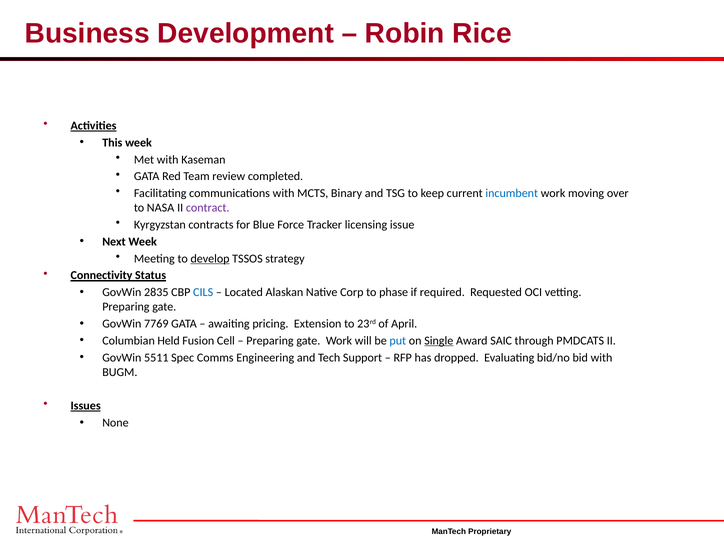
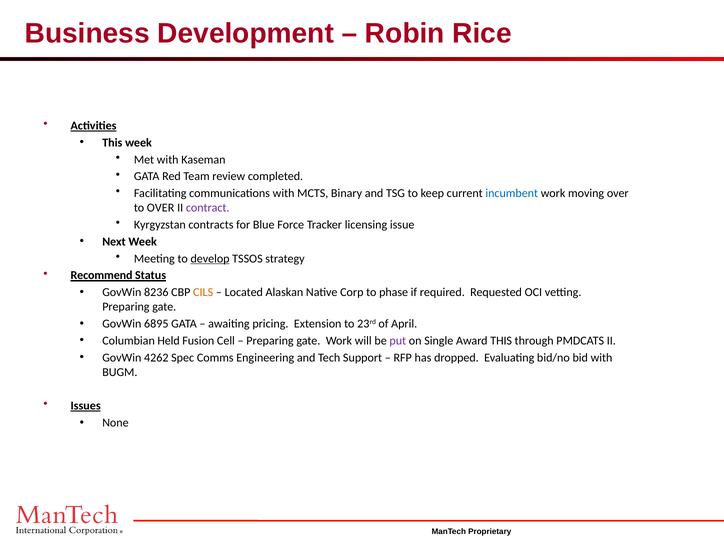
to NASA: NASA -> OVER (161, 208)
Connectivity: Connectivity -> Recommend (102, 275)
2835: 2835 -> 8236 (156, 292)
CILS colour: blue -> orange (203, 292)
7769: 7769 -> 6895 (156, 324)
put colour: blue -> purple (398, 341)
Single underline: present -> none (439, 341)
Award SAIC: SAIC -> THIS (501, 341)
5511: 5511 -> 4262 (156, 358)
